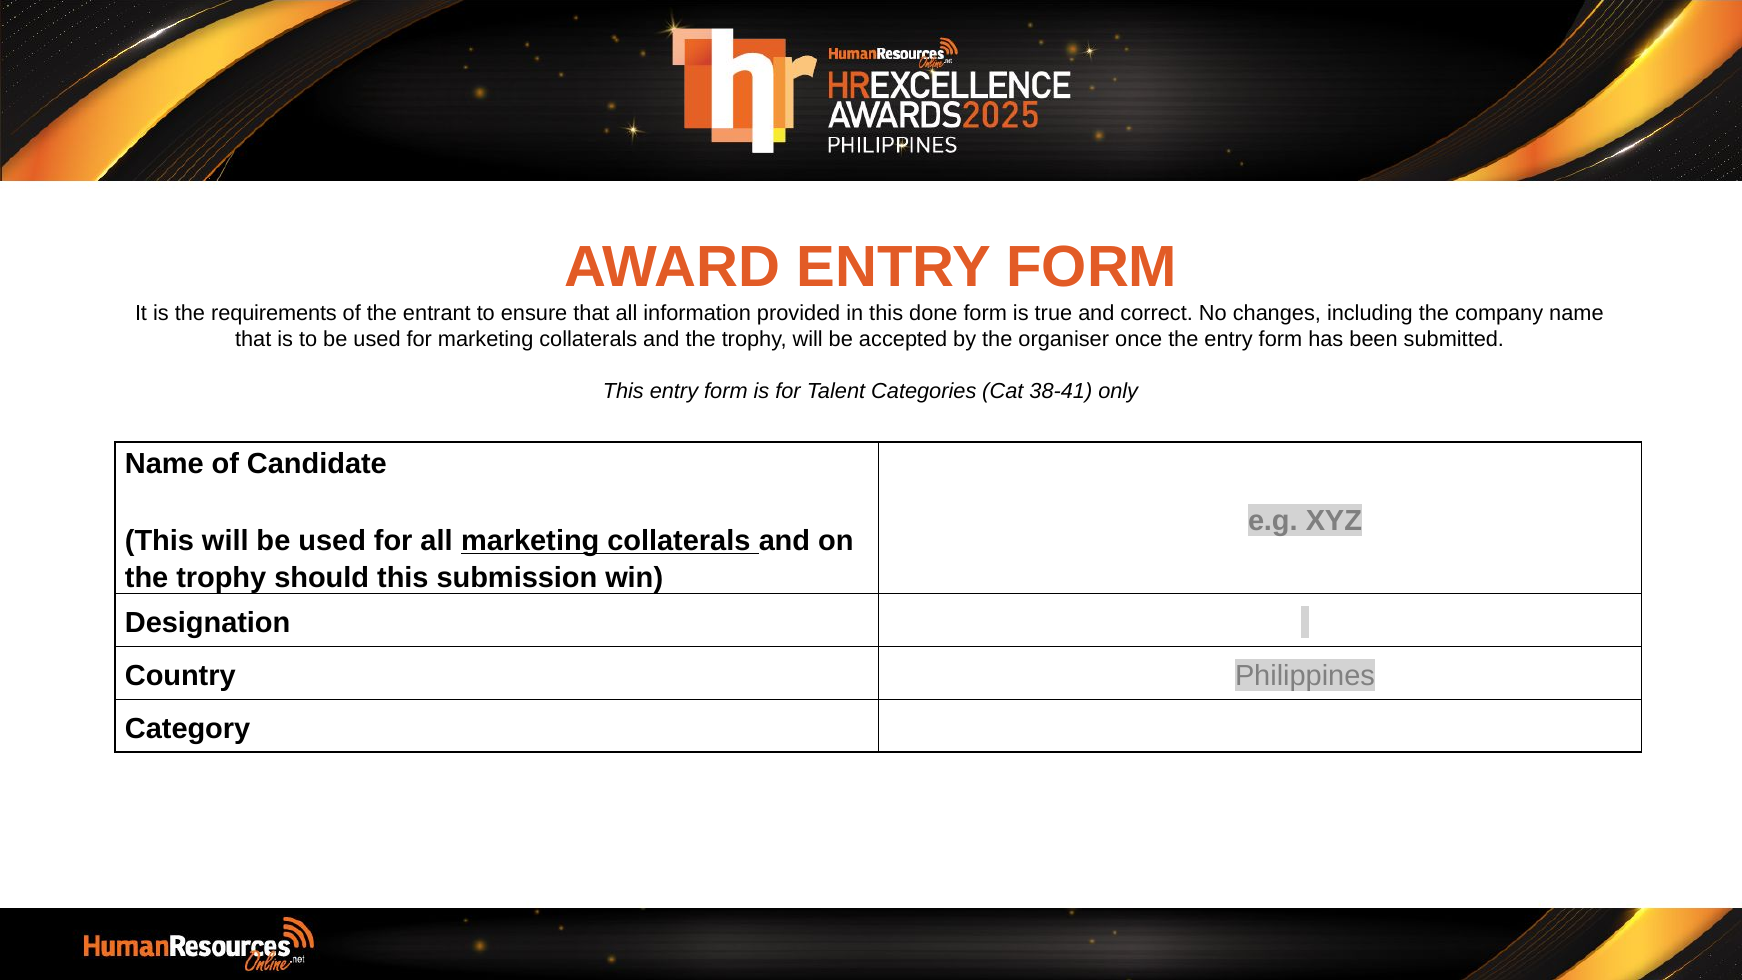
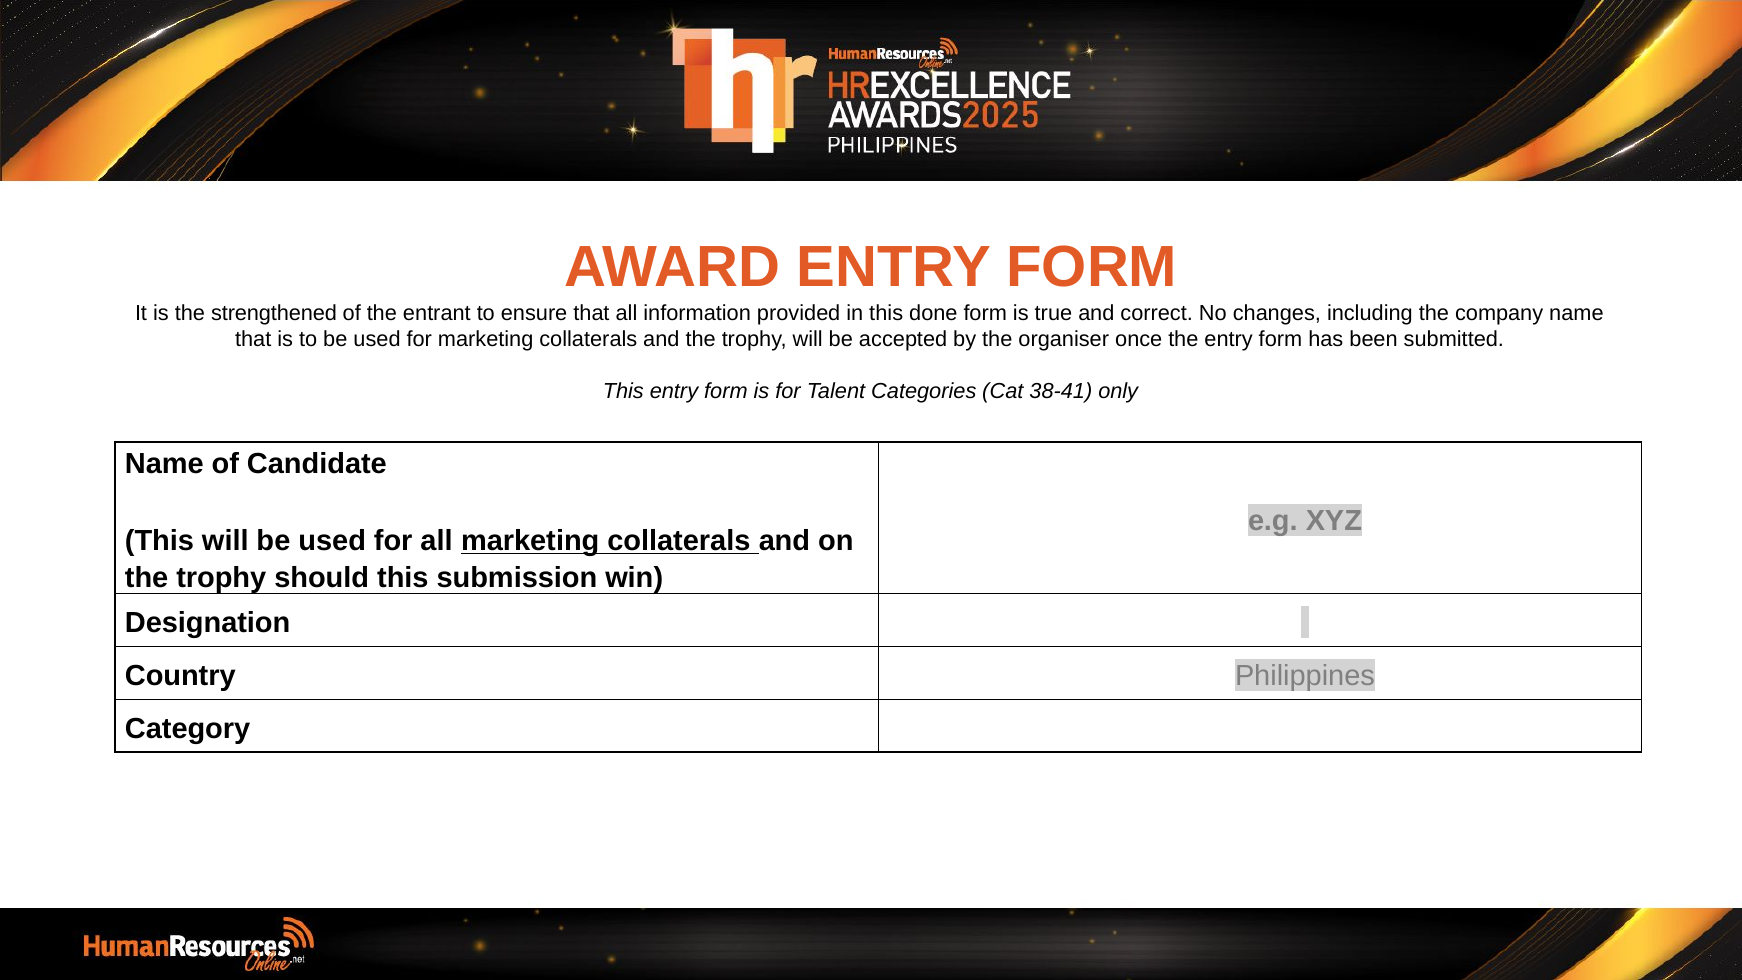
requirements: requirements -> strengthened (274, 313)
